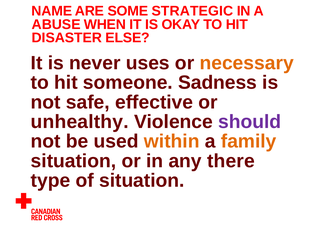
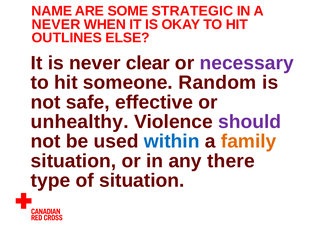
ABUSE: ABUSE -> NEVER (56, 24)
DISASTER: DISASTER -> OUTLINES (67, 38)
uses: uses -> clear (148, 63)
necessary colour: orange -> purple (247, 63)
Sadness: Sadness -> Random (217, 83)
within colour: orange -> blue (172, 142)
